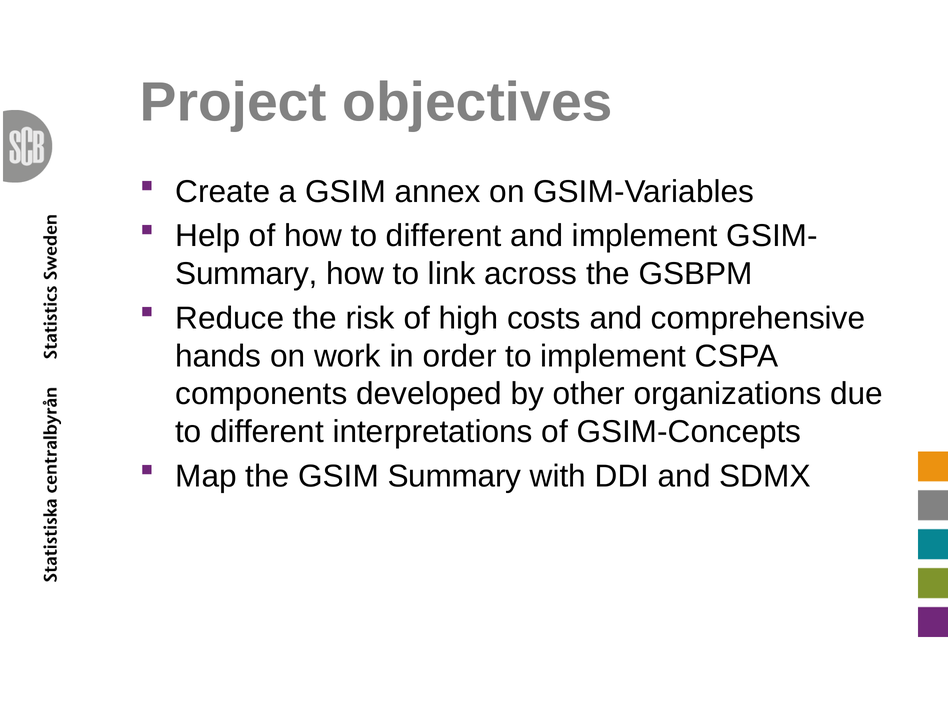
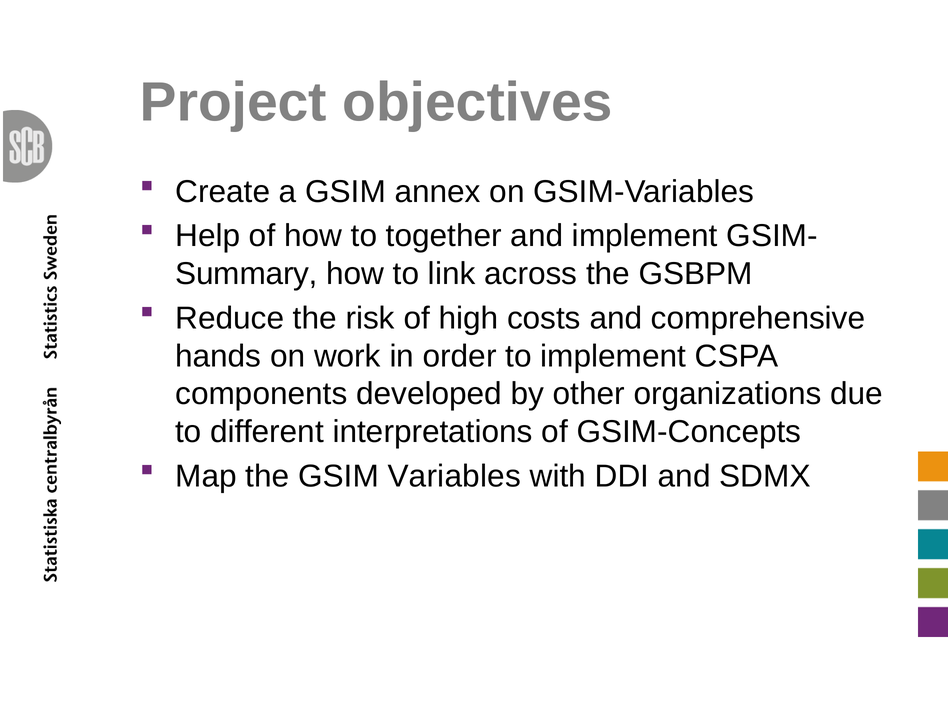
how to different: different -> together (444, 236)
GSIM Summary: Summary -> Variables (454, 476)
